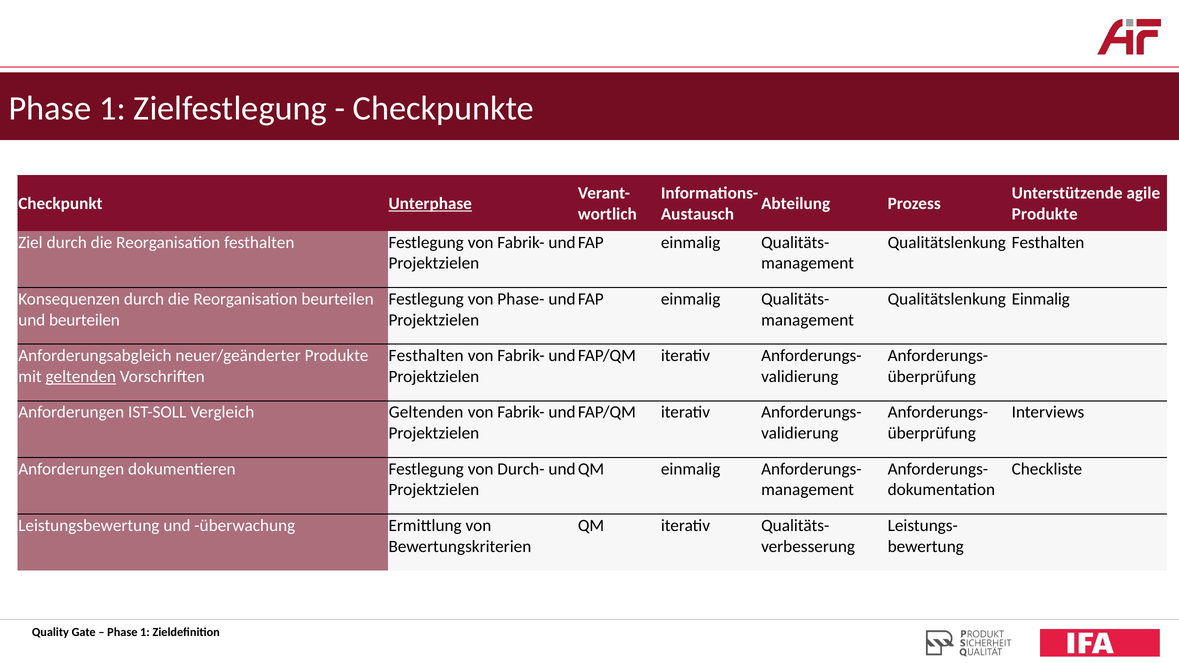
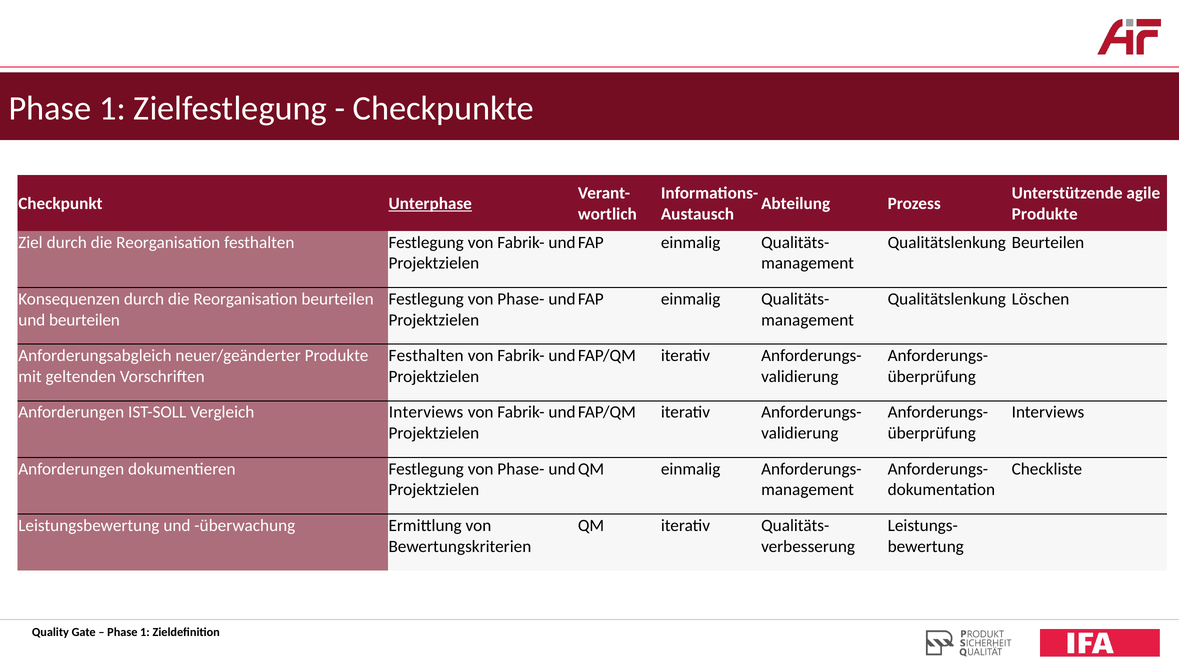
Qualitätslenkung Festhalten: Festhalten -> Beurteilen (1048, 242)
Qualitätslenkung Einmalig: Einmalig -> Löschen (1041, 299)
geltenden underline: present -> none (81, 377)
Vergleich Geltenden: Geltenden -> Interviews (426, 412)
dokumentieren Festlegung von Durch-: Durch- -> Phase- (521, 469)
